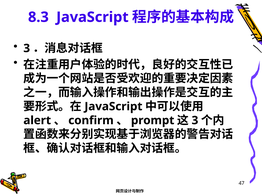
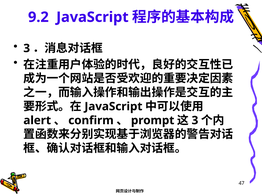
8.3: 8.3 -> 9.2 (38, 17)
